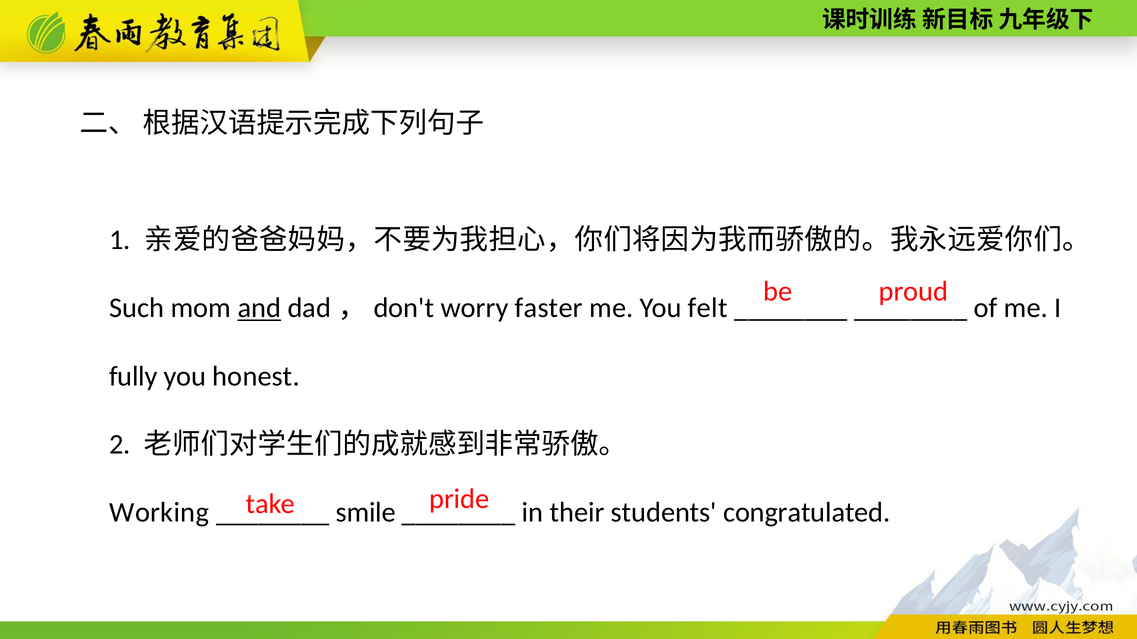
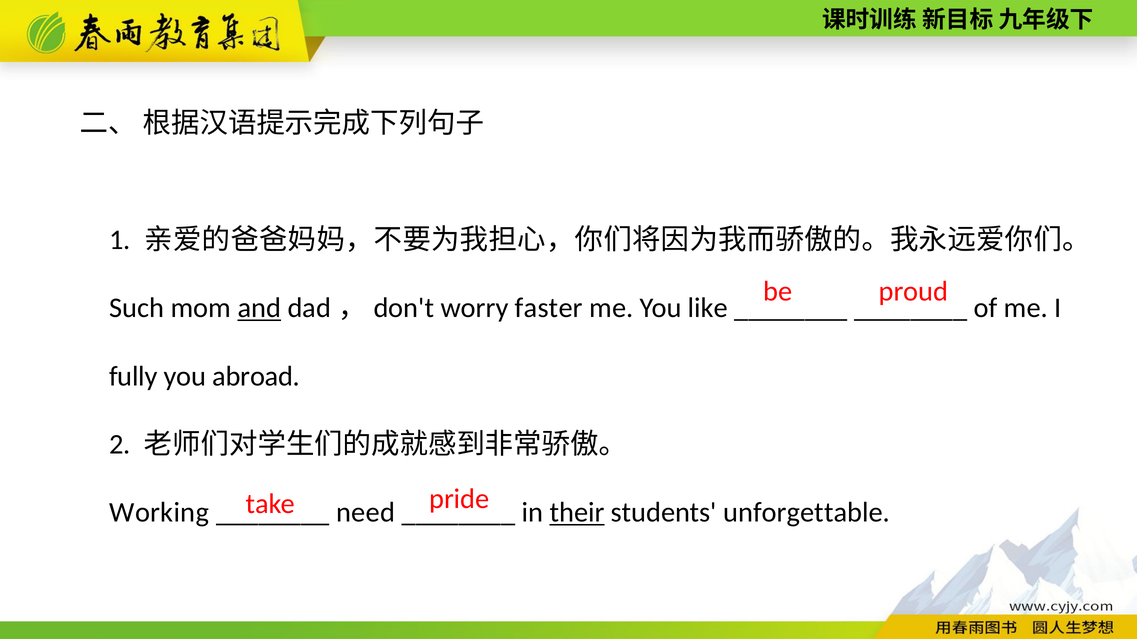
felt: felt -> like (708, 308)
honest: honest -> abroad (256, 376)
smile: smile -> need (366, 513)
their underline: none -> present (577, 513)
congratulated: congratulated -> unforgettable (807, 513)
